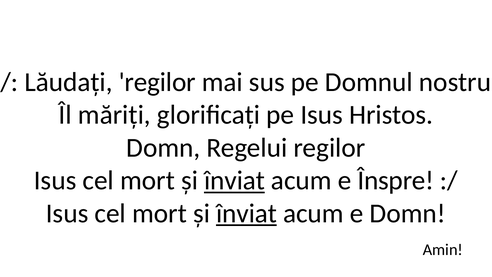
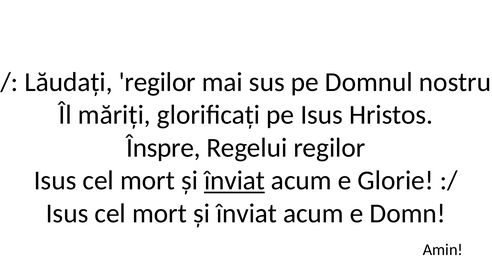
Domn: Domn -> Înspre (163, 148)
Înspre: Înspre -> Glorie (396, 180)
înviat underline: present -> none (247, 213)
